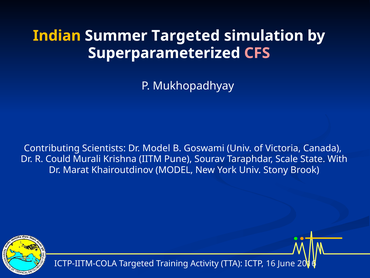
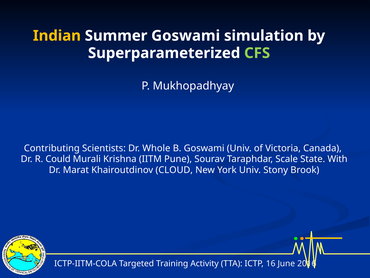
Summer Targeted: Targeted -> Goswami (186, 36)
CFS colour: pink -> light green (257, 53)
Dr Model: Model -> Whole (156, 148)
Khairoutdinov MODEL: MODEL -> CLOUD (174, 170)
